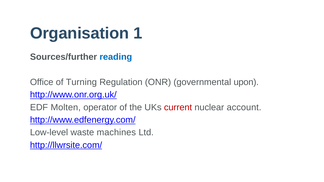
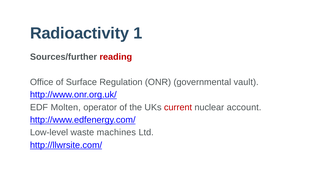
Organisation: Organisation -> Radioactivity (80, 33)
reading colour: blue -> red (116, 57)
Turning: Turning -> Surface (81, 82)
upon: upon -> vault (246, 82)
